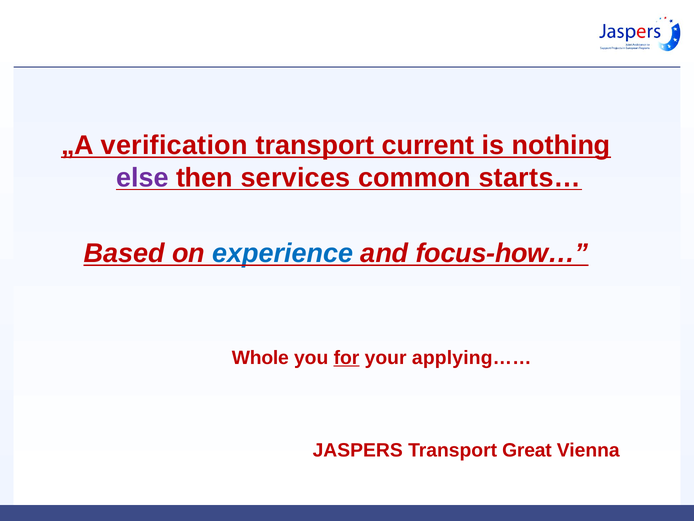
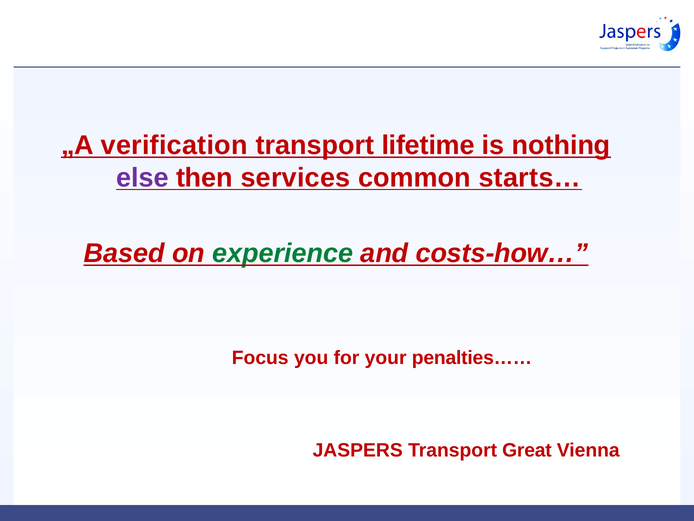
current: current -> lifetime (428, 145)
experience colour: blue -> green (283, 253)
focus-how…: focus-how… -> costs-how… (502, 253)
Whole: Whole -> Focus (260, 357)
for underline: present -> none (346, 357)
applying……: applying…… -> penalties…… (472, 357)
